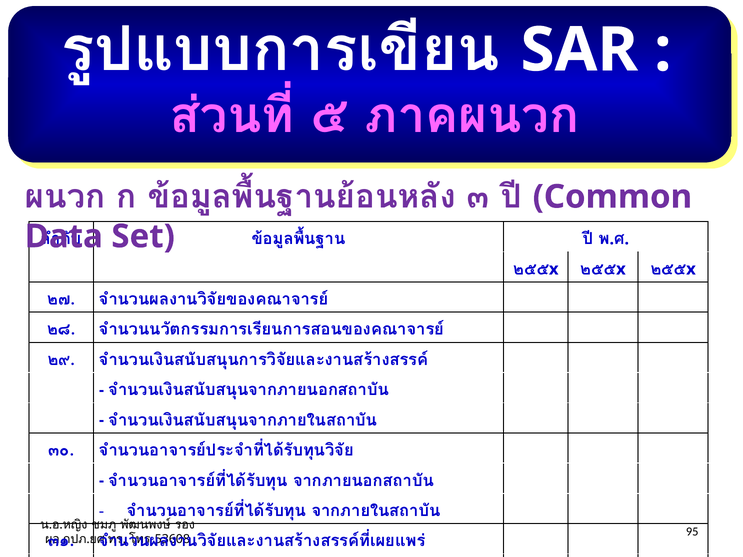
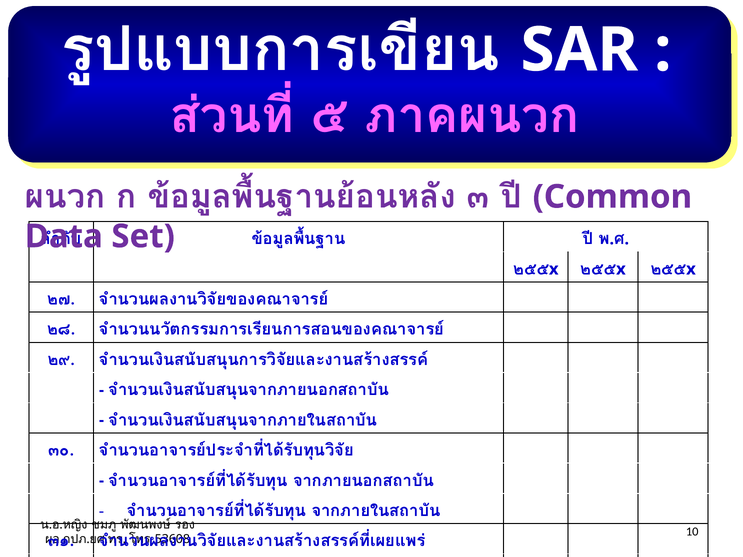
95: 95 -> 10 (692, 532)
